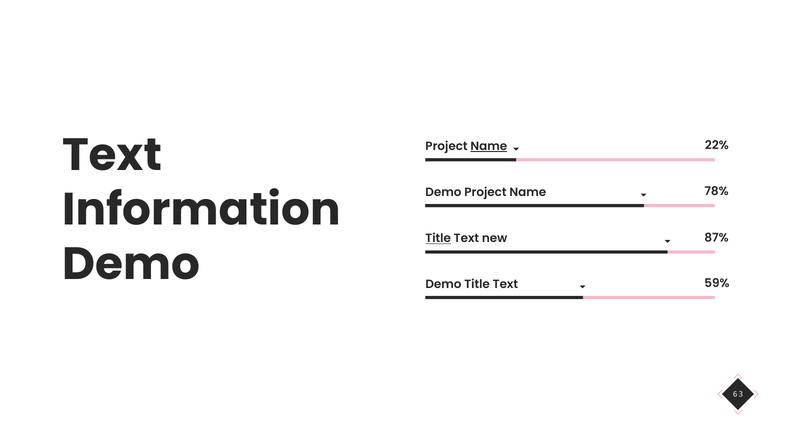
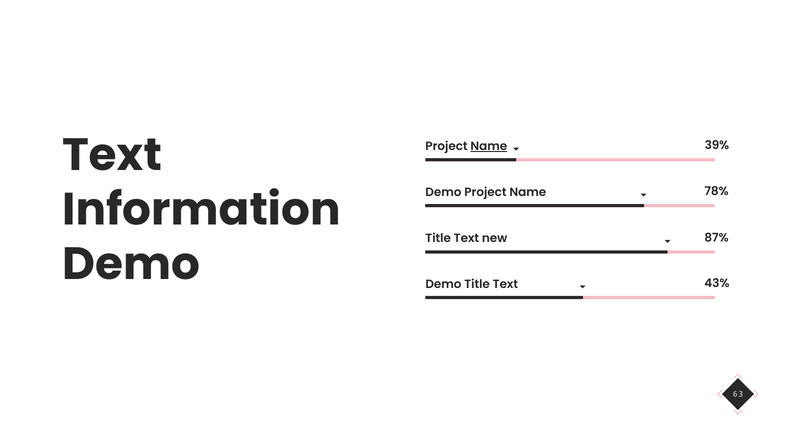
22%: 22% -> 39% (717, 146)
Title underline: present -> none (438, 239)
59%: 59% -> 43% (717, 283)
